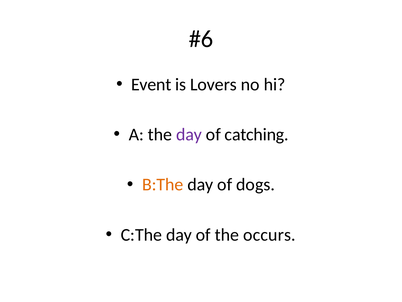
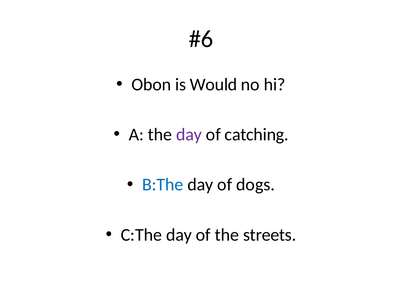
Event: Event -> Obon (151, 84)
Lovers: Lovers -> Would (214, 84)
B:The colour: orange -> blue (163, 184)
occurs: occurs -> streets (270, 234)
